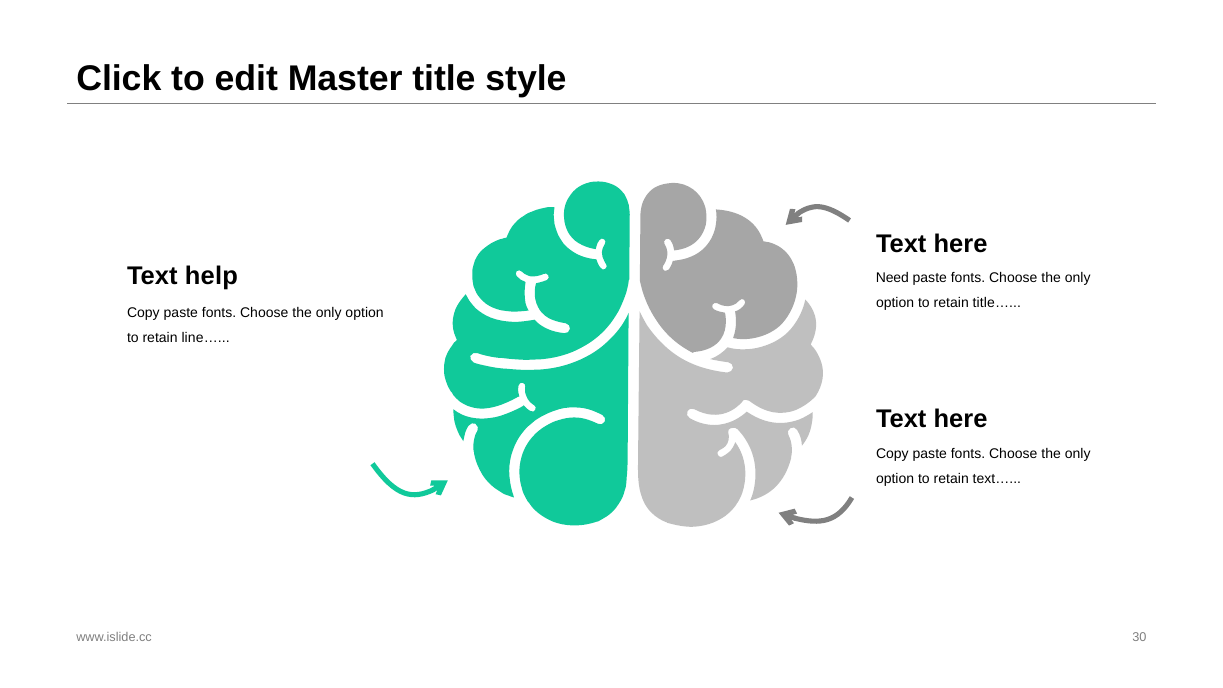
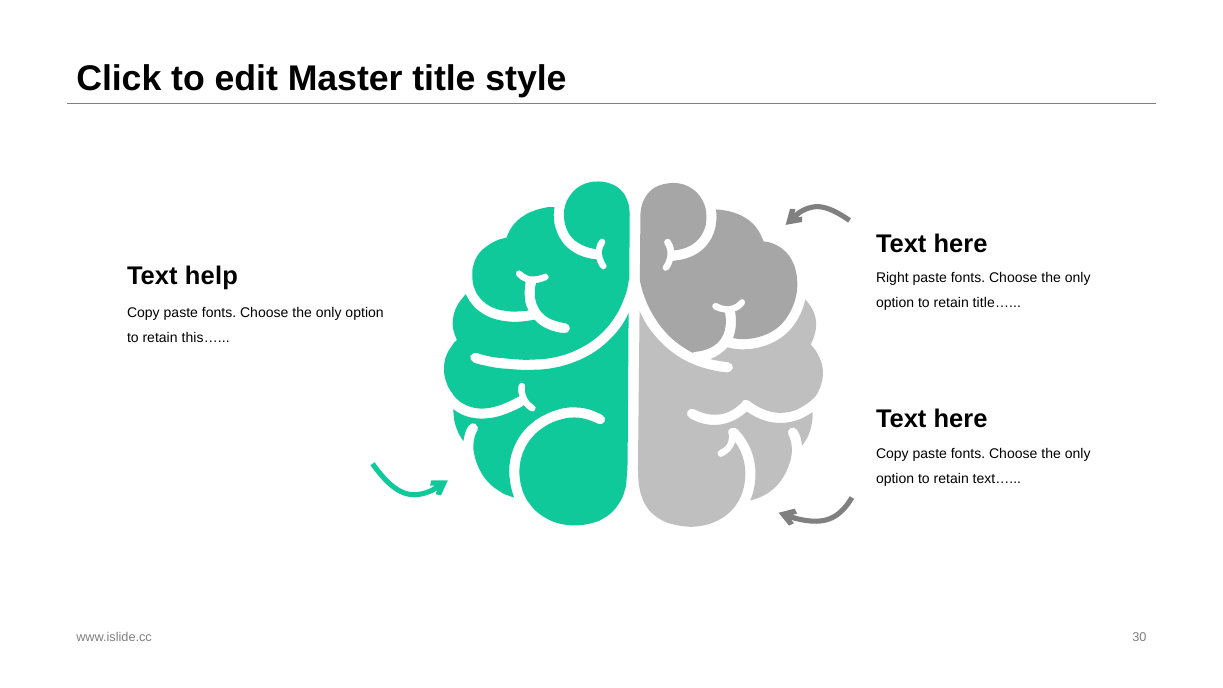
Need: Need -> Right (892, 278)
line…: line… -> this… (206, 338)
